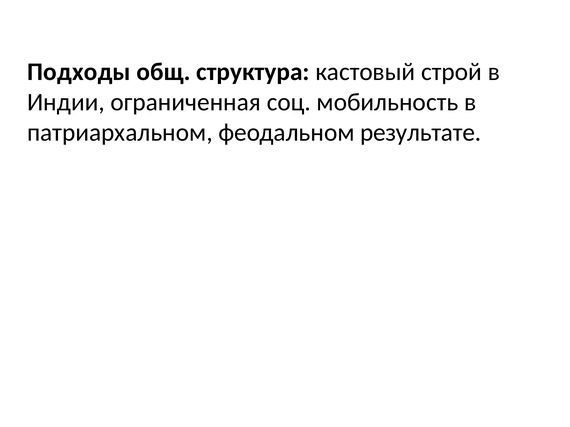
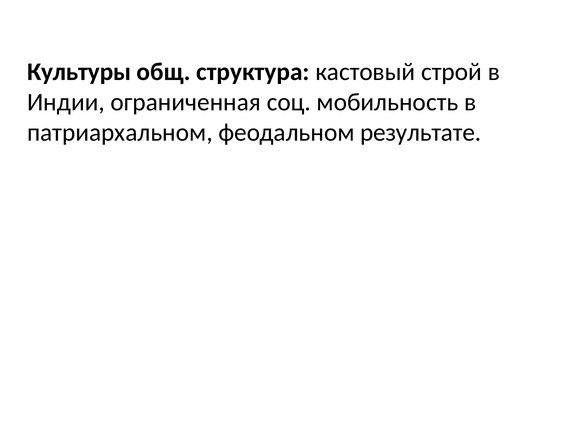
Подходы: Подходы -> Культуры (79, 72)
